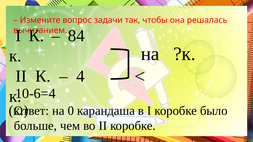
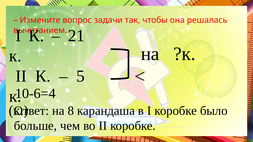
84: 84 -> 21 (76, 36)
4: 4 -> 5 (80, 76)
0: 0 -> 8 (71, 111)
